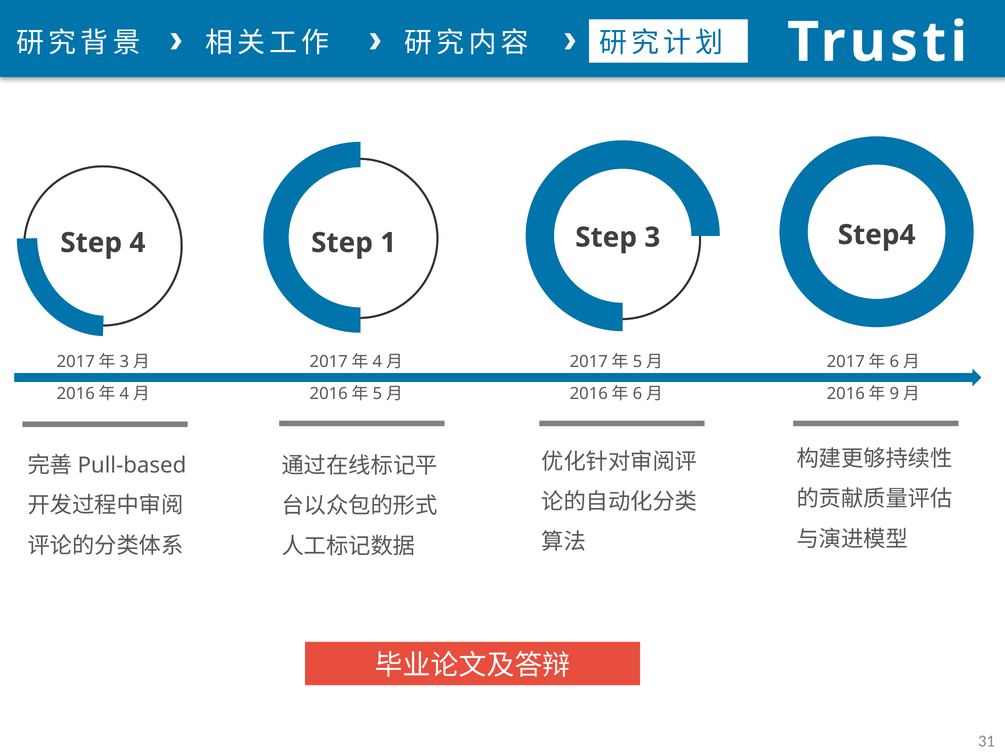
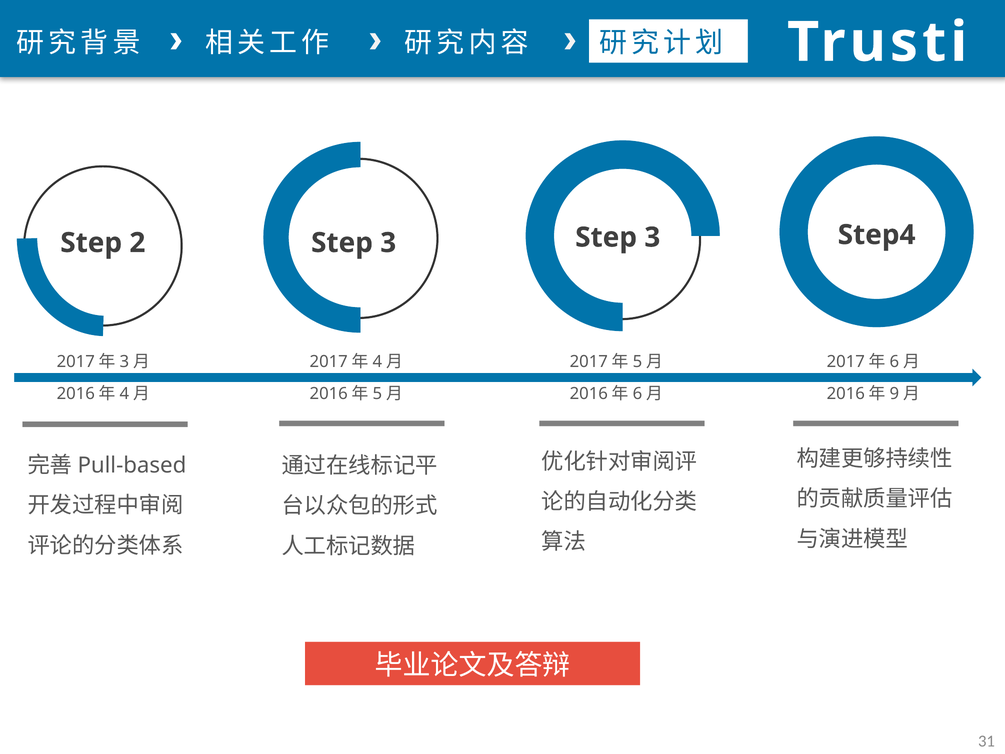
4: 4 -> 2 (137, 243)
1: 1 -> 3 (388, 243)
